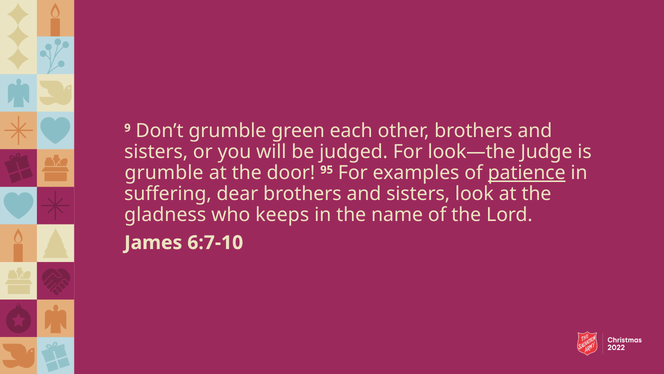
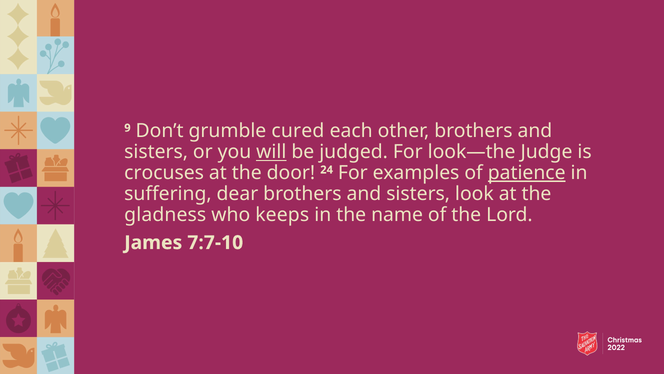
green: green -> cured (298, 131)
will underline: none -> present (271, 152)
grumble: grumble -> crocuses (164, 173)
95: 95 -> 24 (327, 170)
6:7-10: 6:7-10 -> 7:7-10 (215, 242)
